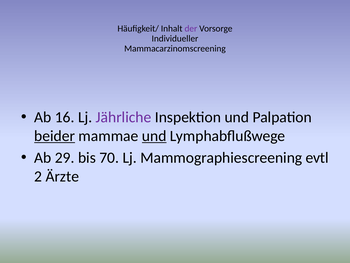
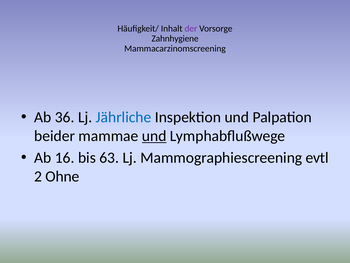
Individueller: Individueller -> Zahnhygiene (175, 39)
16: 16 -> 36 (65, 117)
Jährliche colour: purple -> blue (124, 117)
beider underline: present -> none (55, 136)
29: 29 -> 16 (65, 157)
70: 70 -> 63 (109, 157)
Ärzte: Ärzte -> Ohne (62, 176)
